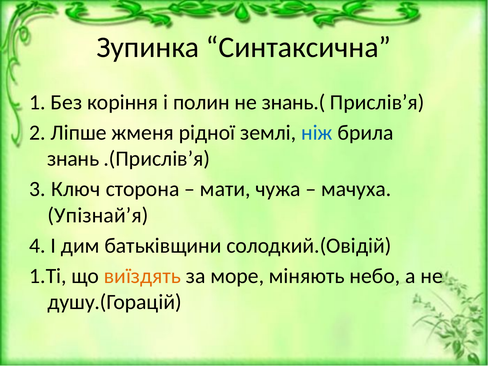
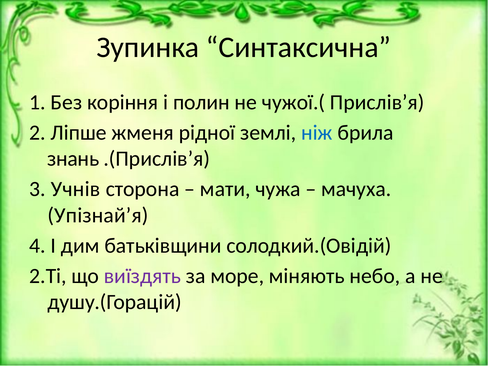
знань.(: знань.( -> чужої.( (293, 102)
Ключ: Ключ -> Учнів (76, 189)
1.Ті: 1.Ті -> 2.Ті (48, 276)
виїздять colour: orange -> purple (142, 276)
